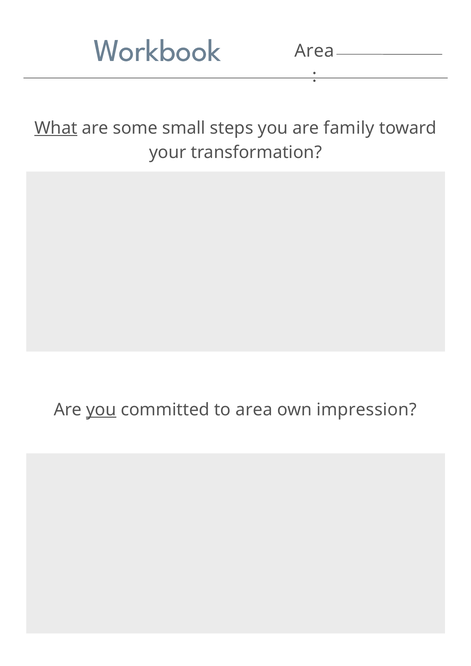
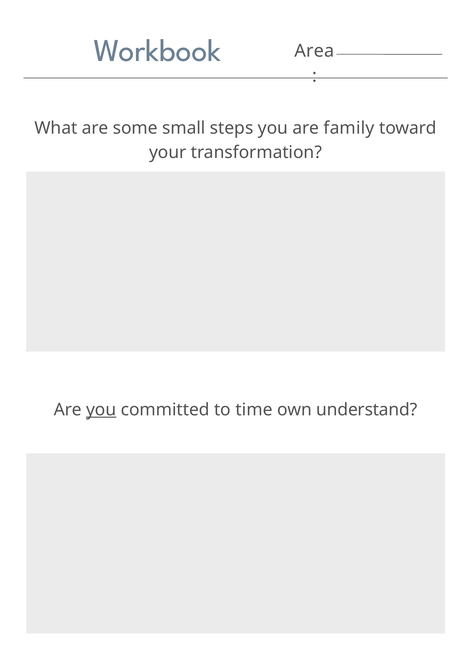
What underline: present -> none (56, 128)
to area: area -> time (254, 410)
impression: impression -> understand (367, 410)
